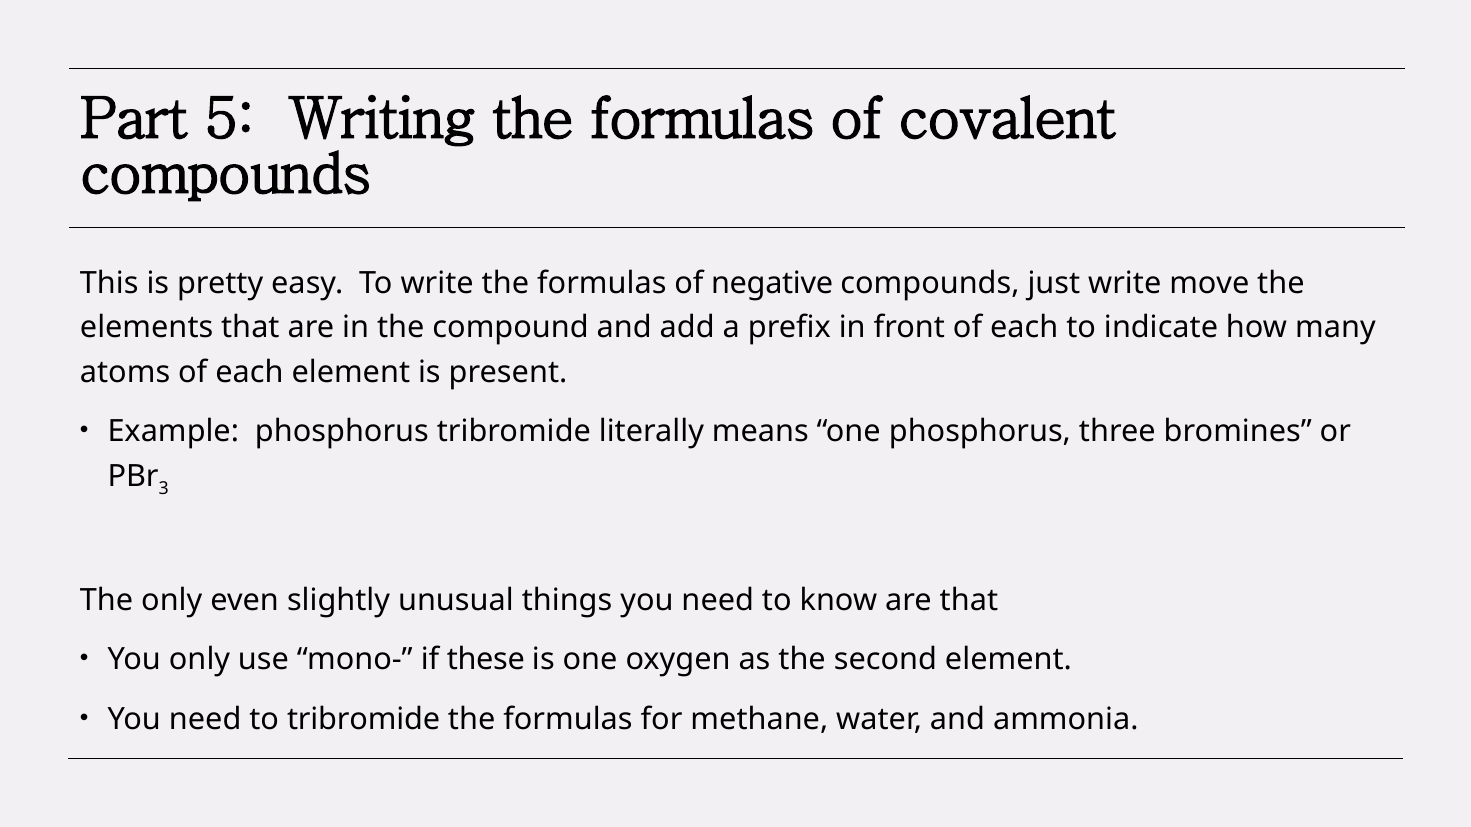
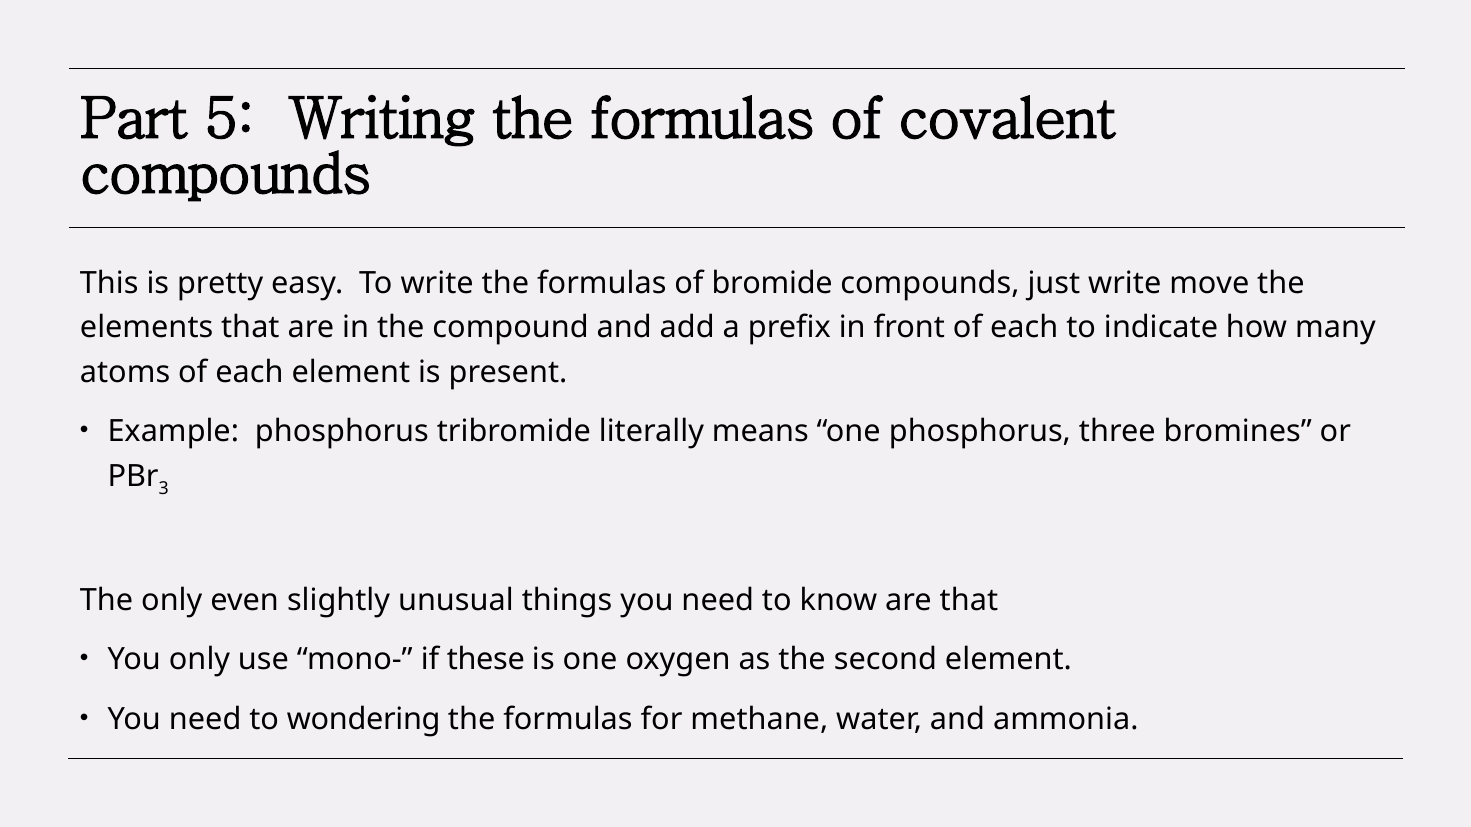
negative: negative -> bromide (772, 284)
to tribromide: tribromide -> wondering (364, 720)
